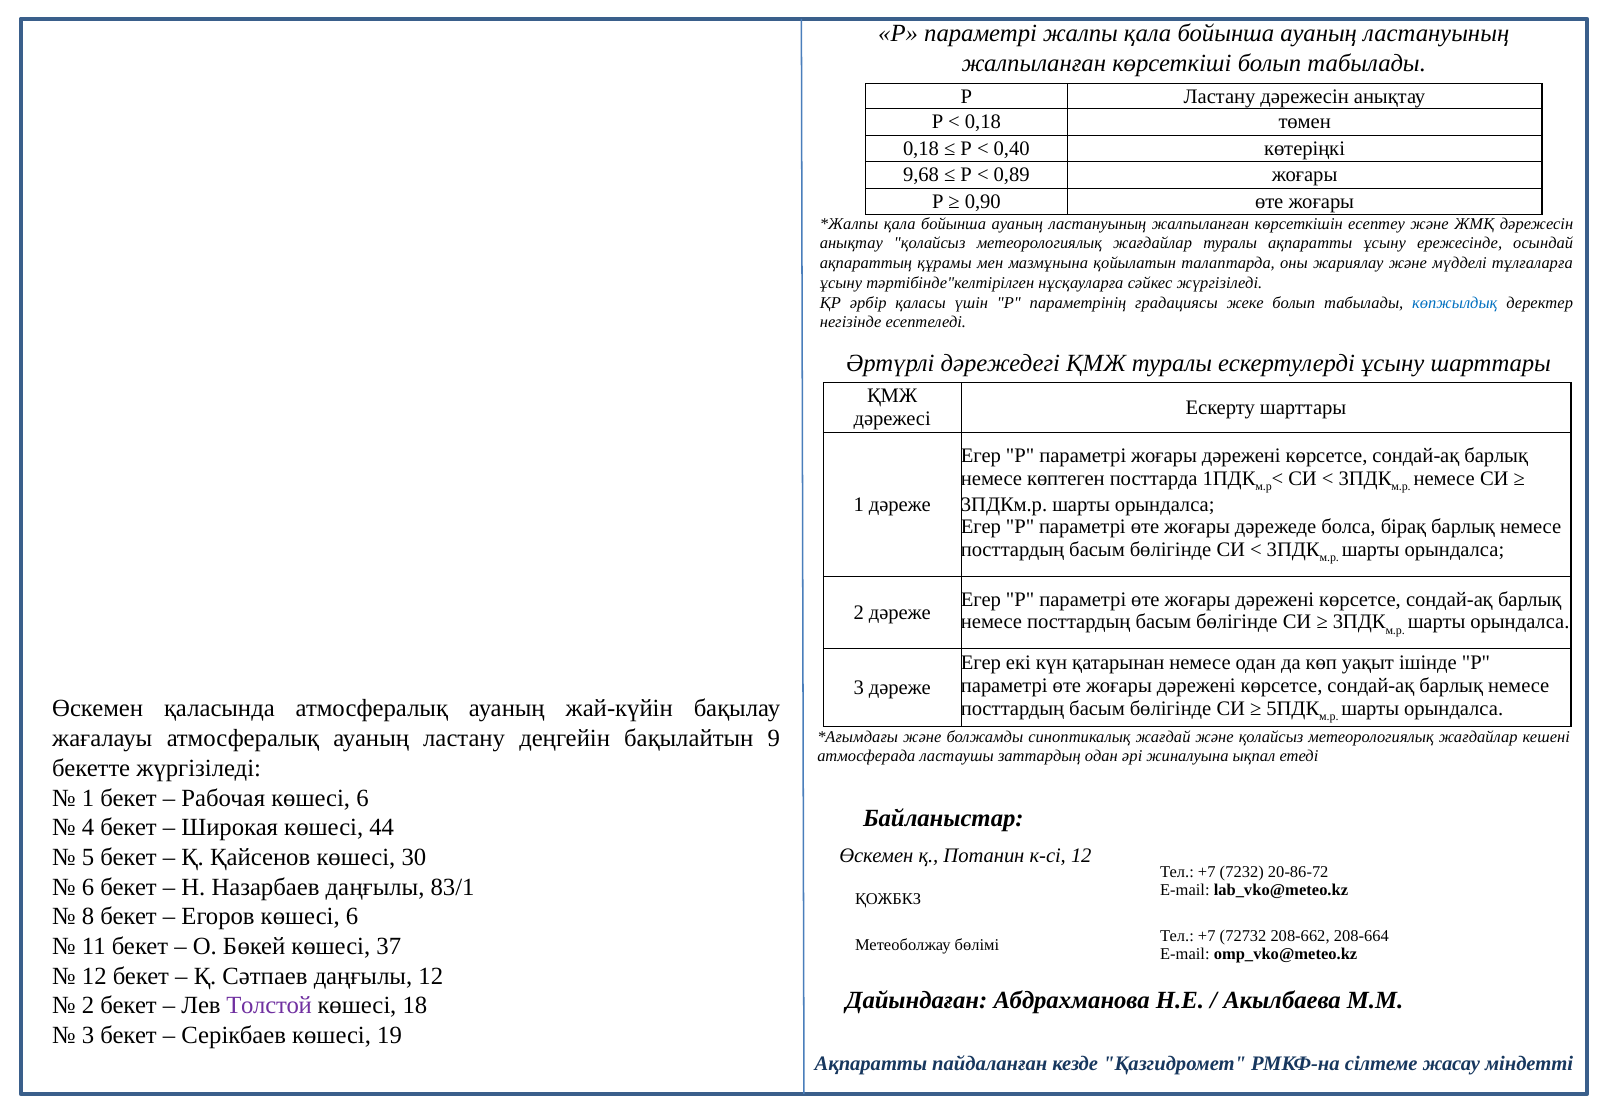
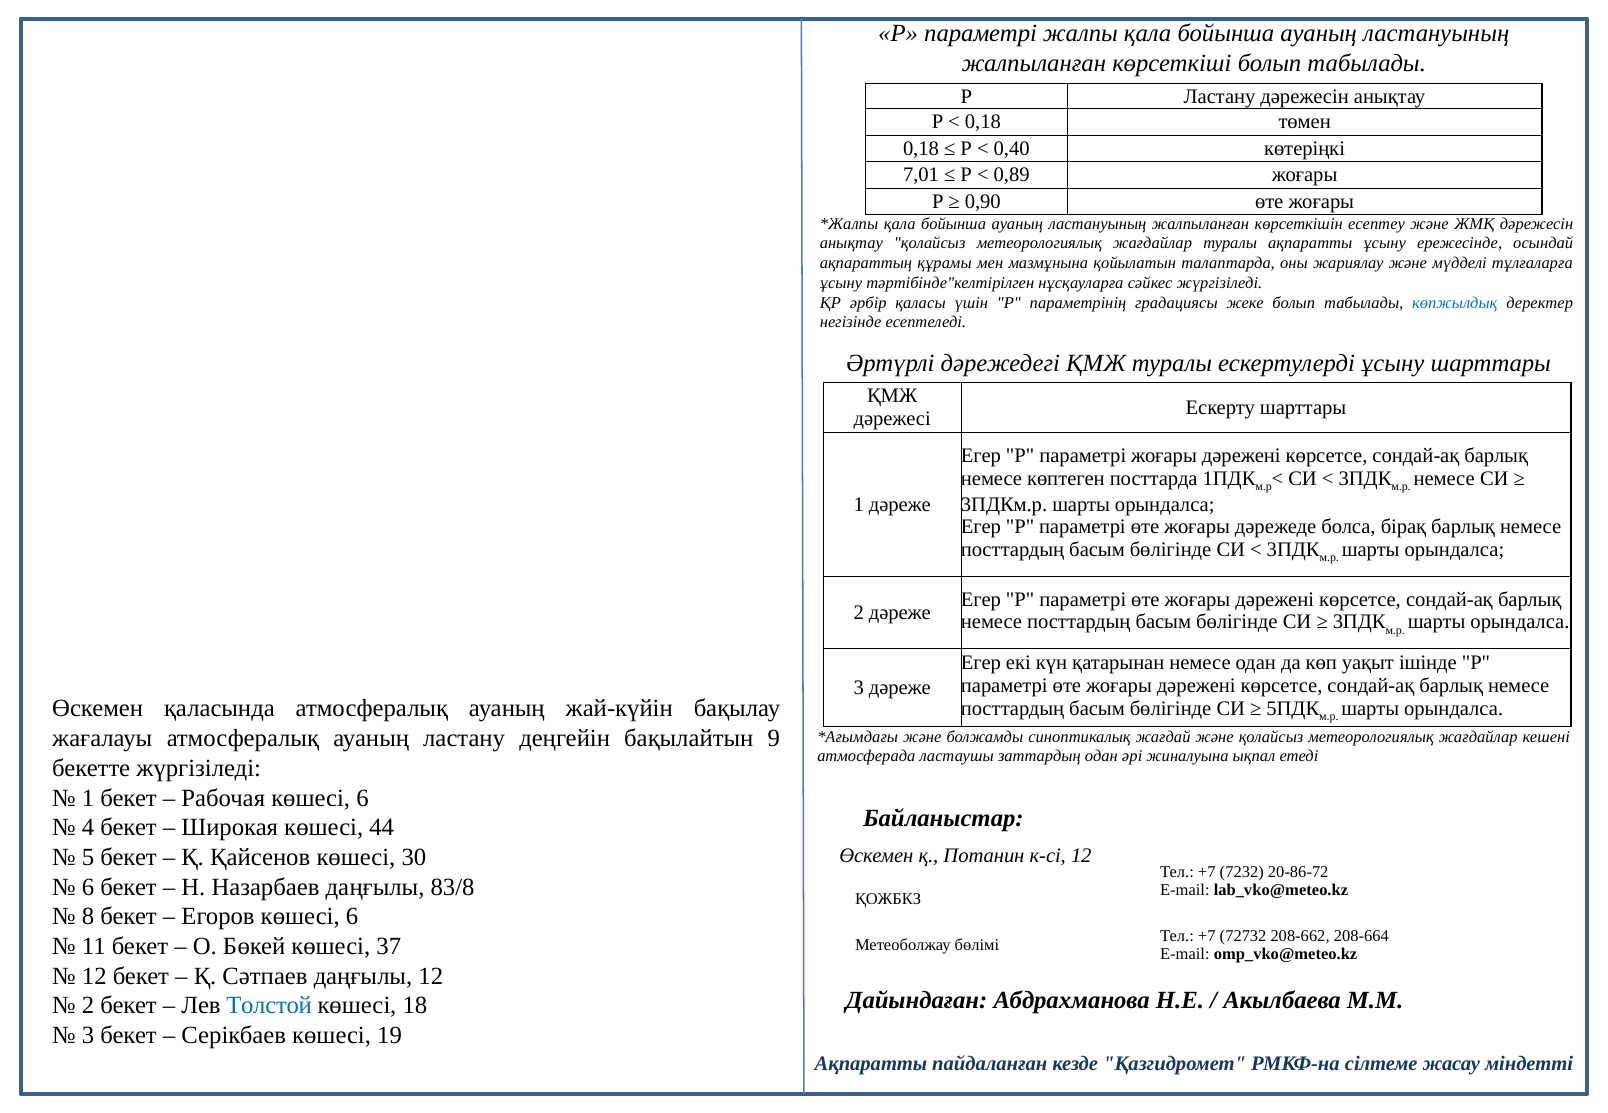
9,68: 9,68 -> 7,01 (921, 175)
83/1: 83/1 -> 83/8 (453, 887)
Толстой colour: purple -> blue (269, 1006)
